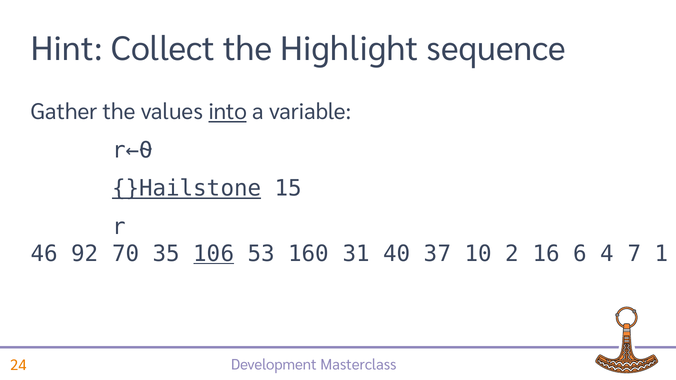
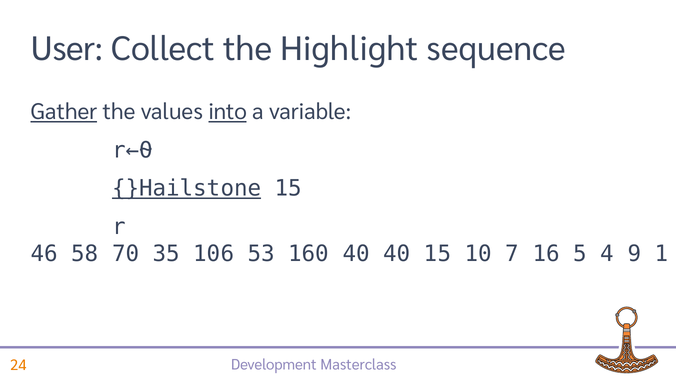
Hint: Hint -> User (67, 49)
Gather underline: none -> present (64, 112)
92: 92 -> 58 (85, 254)
106 underline: present -> none (214, 254)
160 31: 31 -> 40 (356, 254)
40 37: 37 -> 15 (438, 254)
2: 2 -> 7 (512, 254)
6: 6 -> 5 (580, 254)
7: 7 -> 9 (634, 254)
